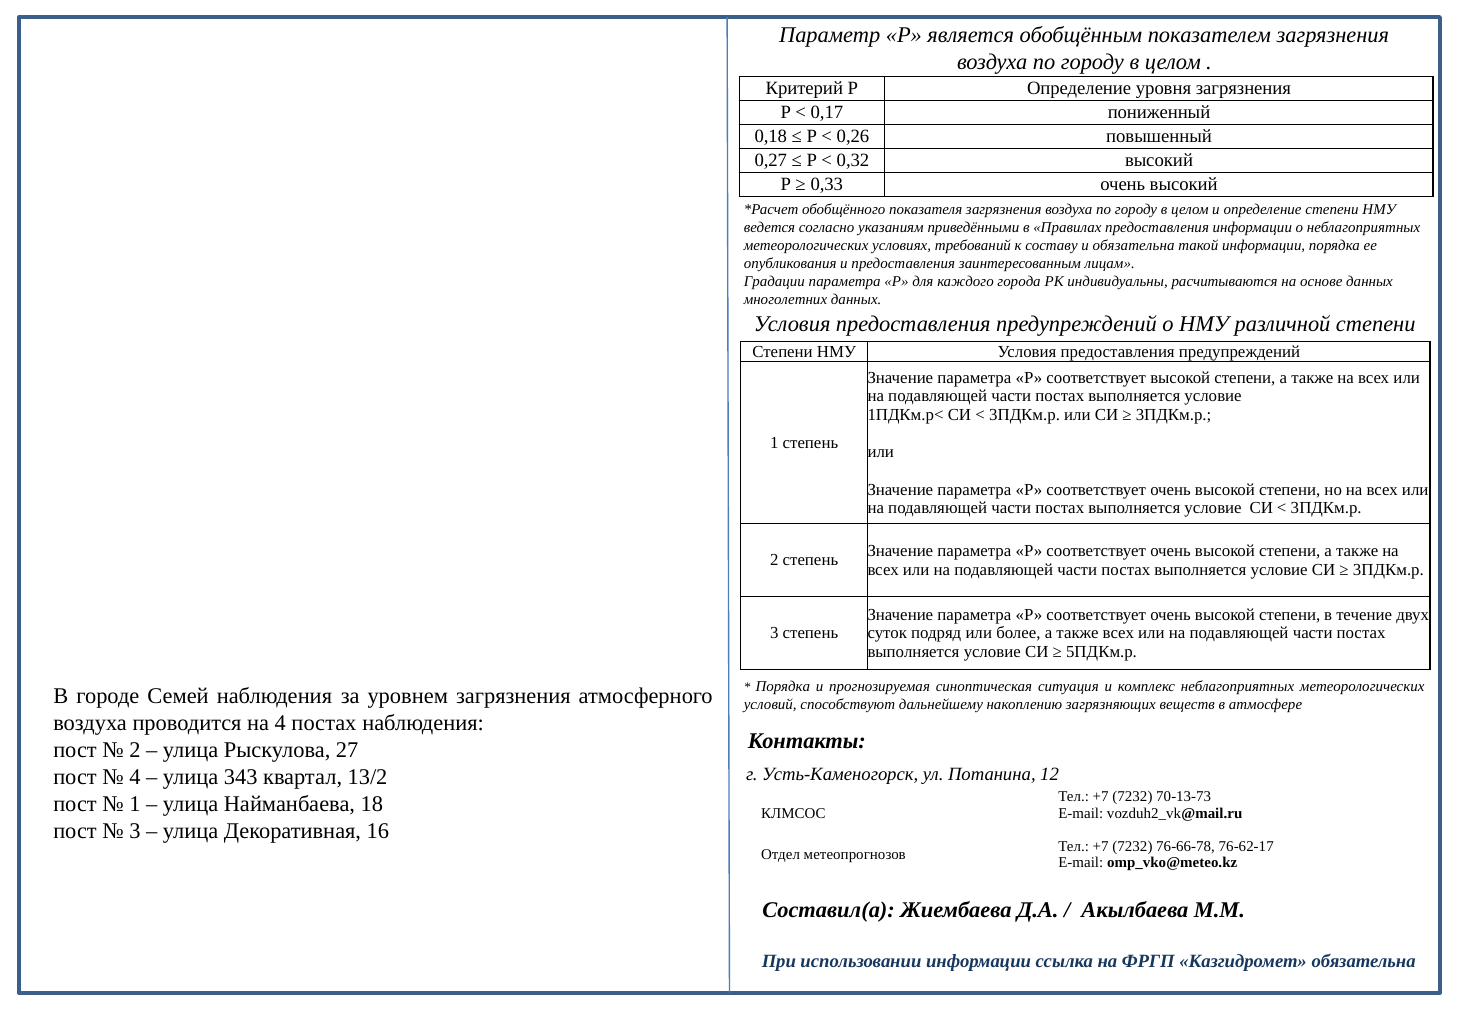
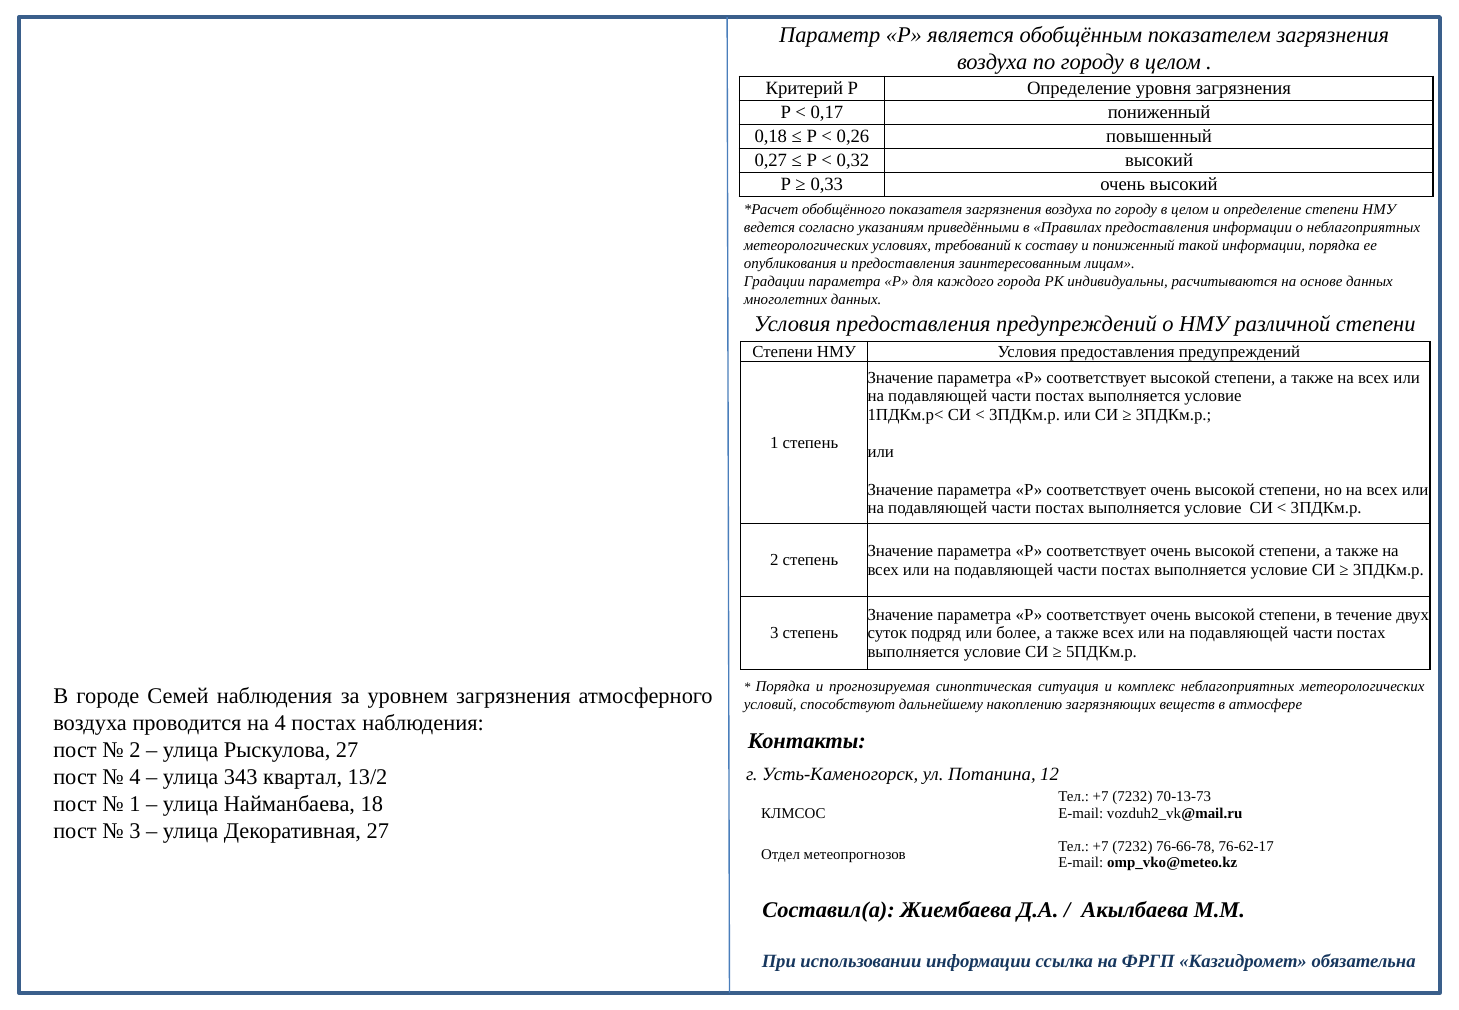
и обязательна: обязательна -> пониженный (1134, 245)
Декоративная 16: 16 -> 27 (378, 831)
